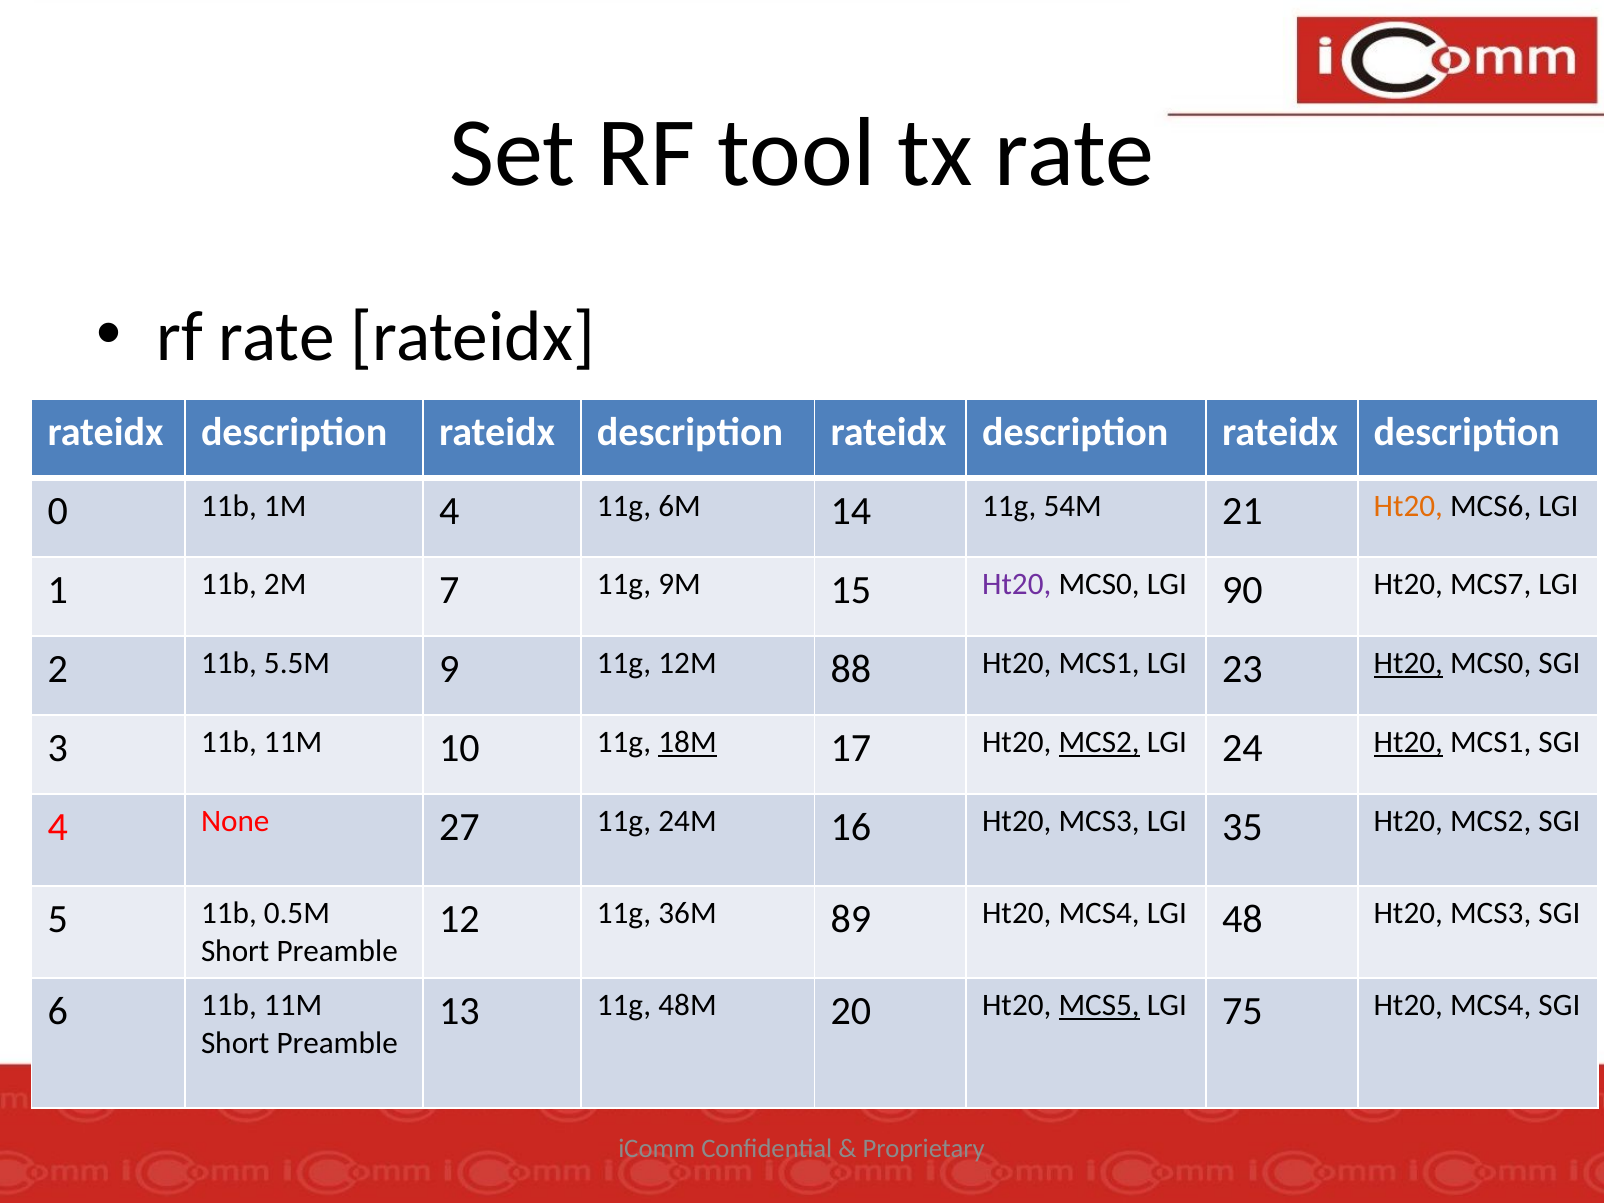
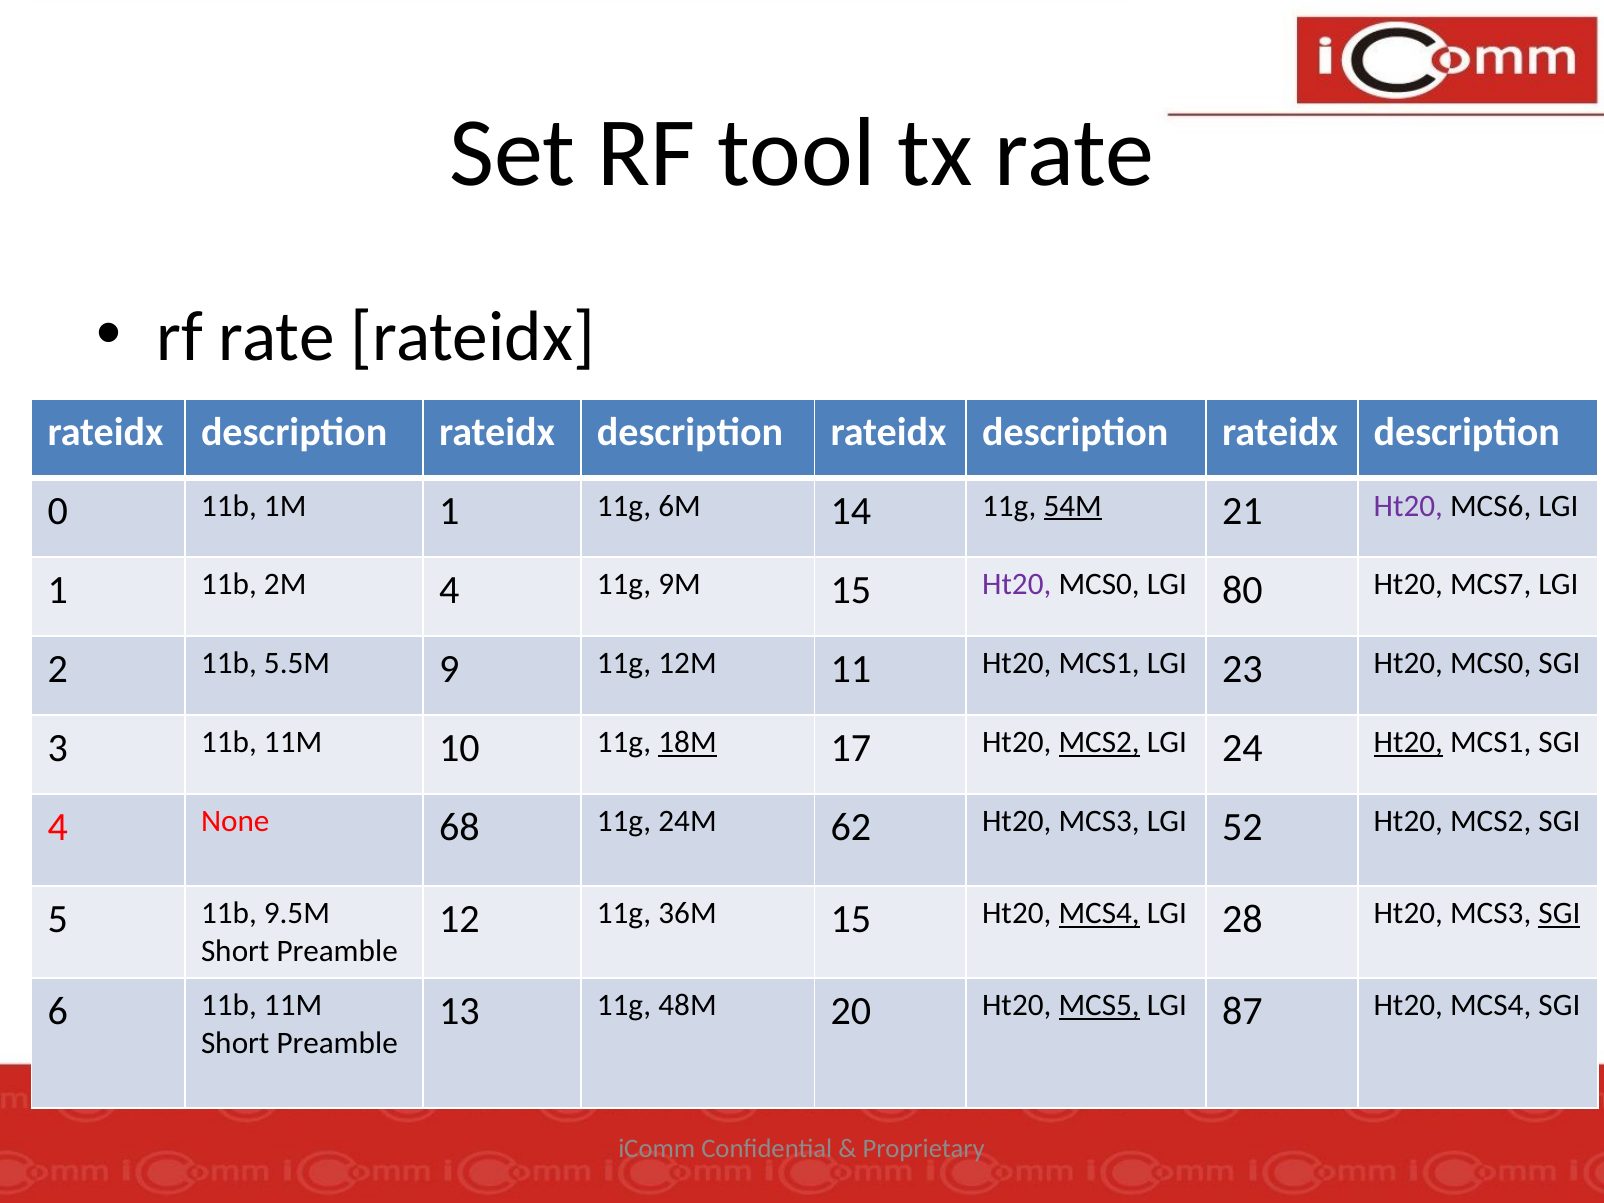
1M 4: 4 -> 1 (449, 511)
54M underline: none -> present (1073, 506)
Ht20 colour: orange -> purple (1408, 506)
2M 7: 7 -> 4 (449, 590)
90: 90 -> 80 (1242, 590)
88: 88 -> 11 (851, 669)
Ht20 underline: present -> none (1408, 664)
27: 27 -> 68 (459, 827)
16: 16 -> 62 (851, 827)
35: 35 -> 52 (1242, 827)
0.5M: 0.5M -> 9.5M (297, 914)
36M 89: 89 -> 15 (851, 919)
MCS4 underline: none -> present (1099, 914)
48: 48 -> 28 (1242, 919)
SGI underline: none -> present (1559, 914)
75: 75 -> 87 (1242, 1011)
